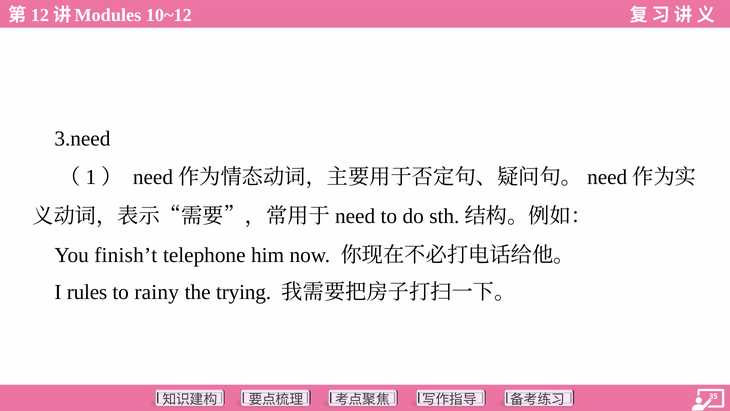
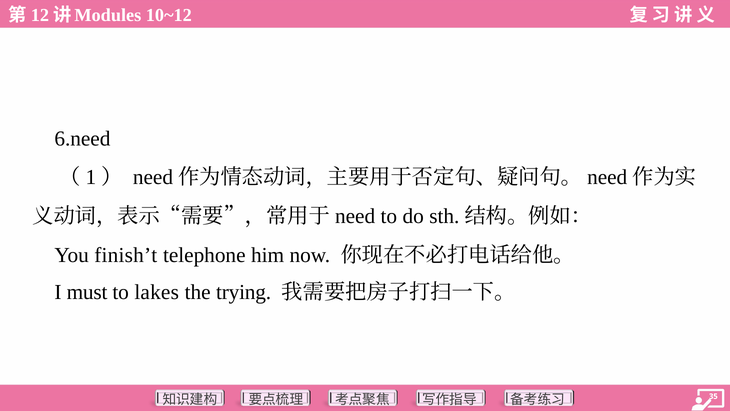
3.need: 3.need -> 6.need (82, 138)
rules: rules -> must (87, 292)
rainy: rainy -> lakes (157, 292)
